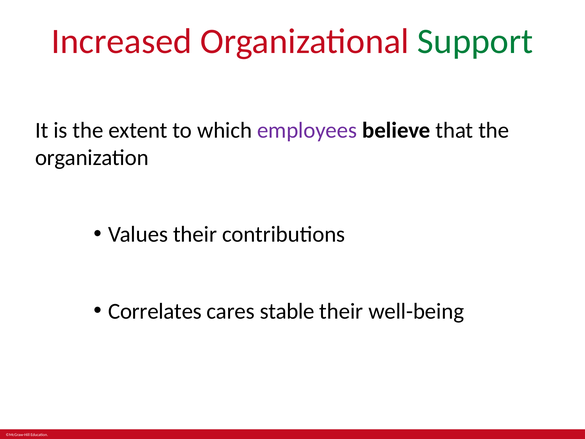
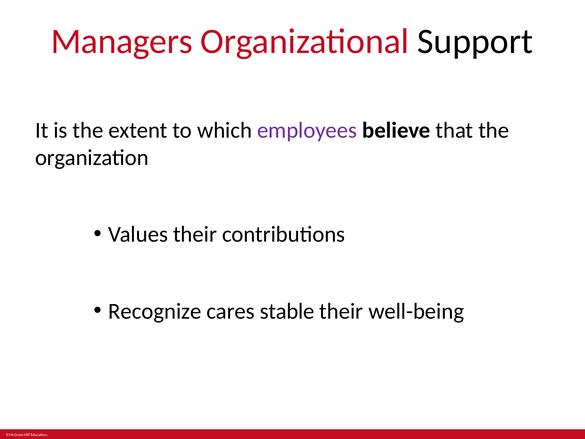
Increased: Increased -> Managers (122, 41)
Support colour: green -> black (475, 41)
Correlates: Correlates -> Recognize (155, 311)
